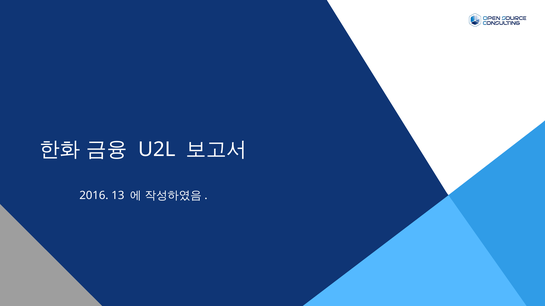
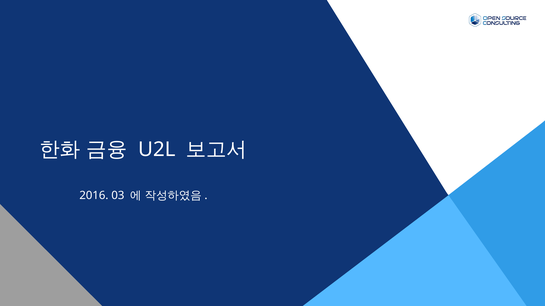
13: 13 -> 03 (118, 196)
